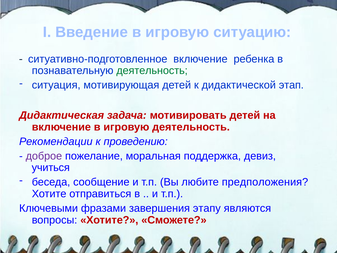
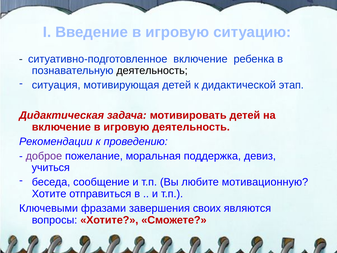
деятельность colour: green -> black (152, 71)
предположения: предположения -> мотивационную (265, 182)
этапу: этапу -> своих (207, 208)
